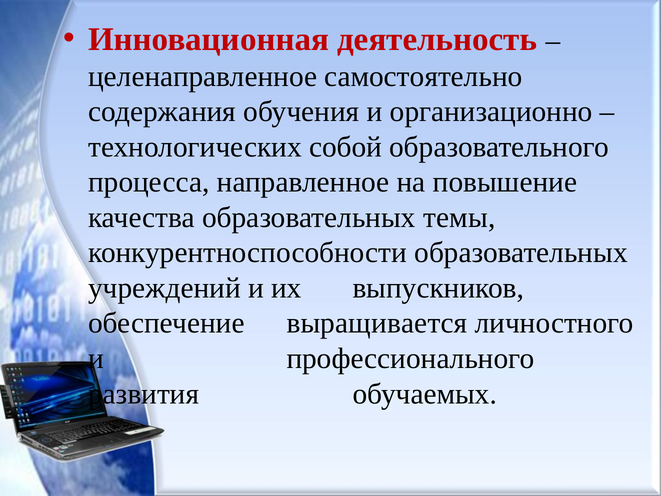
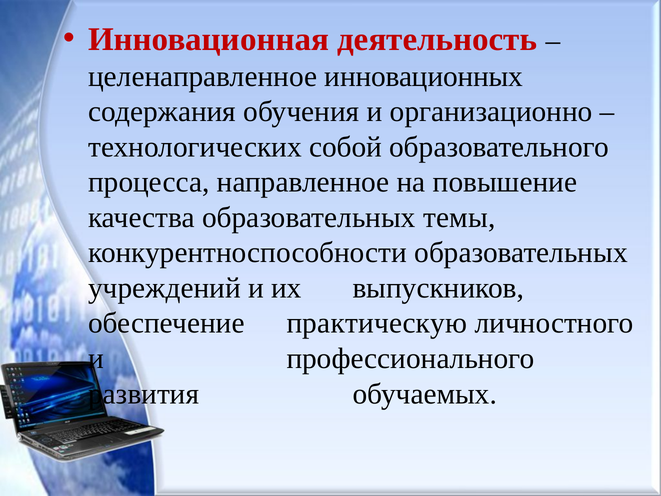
самостоятельно: самостоятельно -> инновационных (424, 76)
выращивается: выращивается -> практическую (377, 323)
